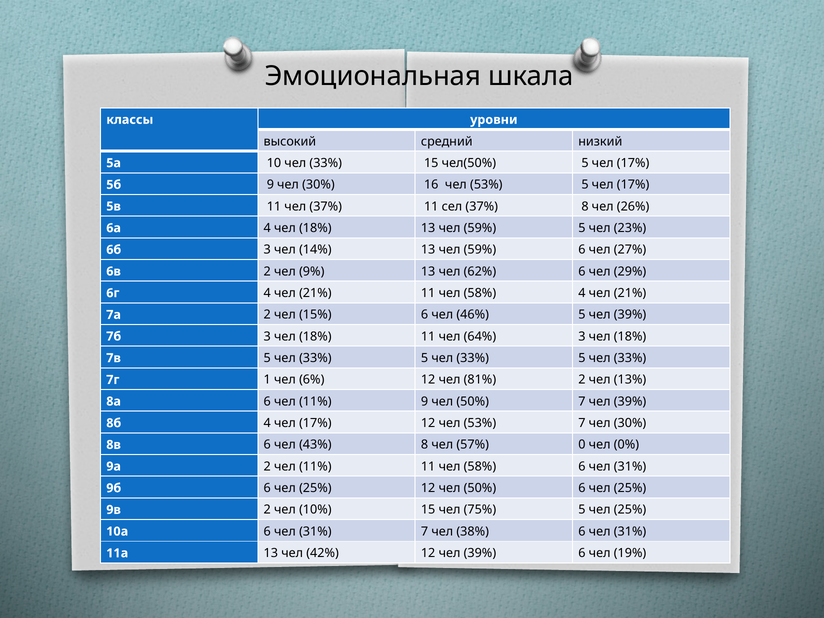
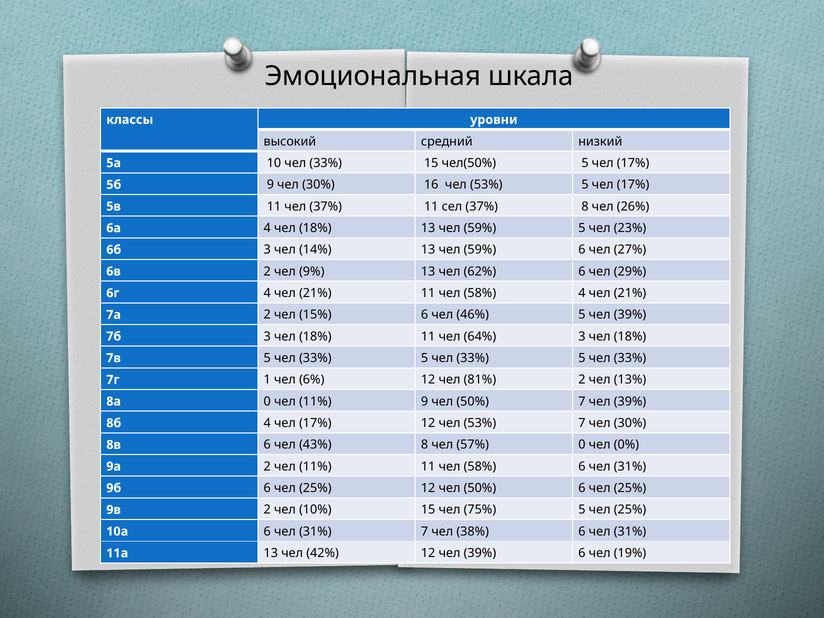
8а 6: 6 -> 0 (267, 401)
